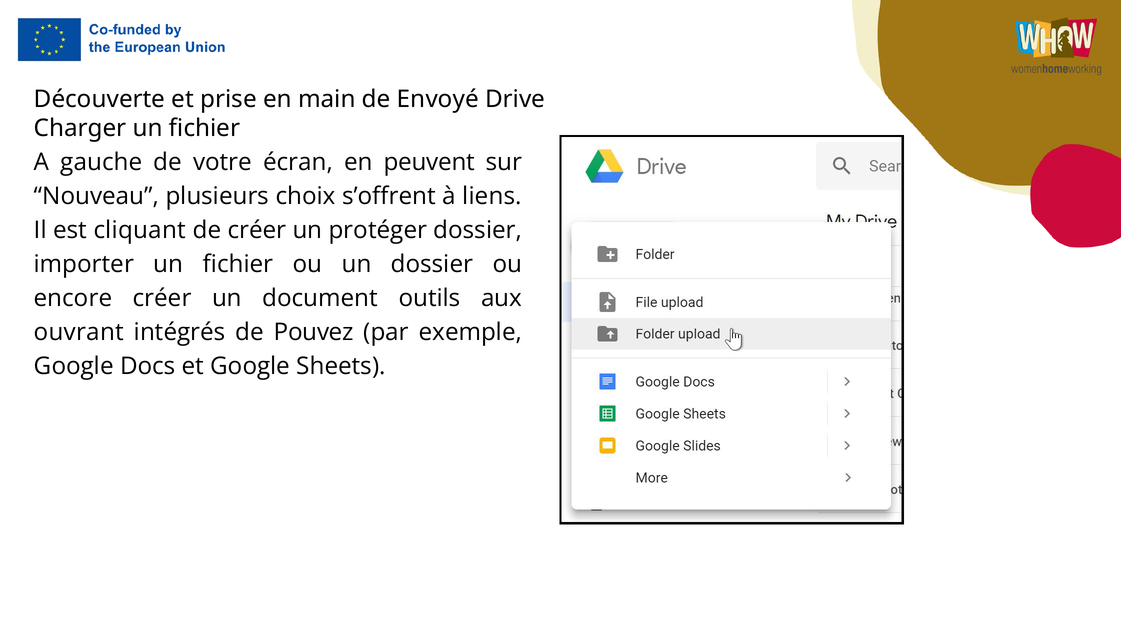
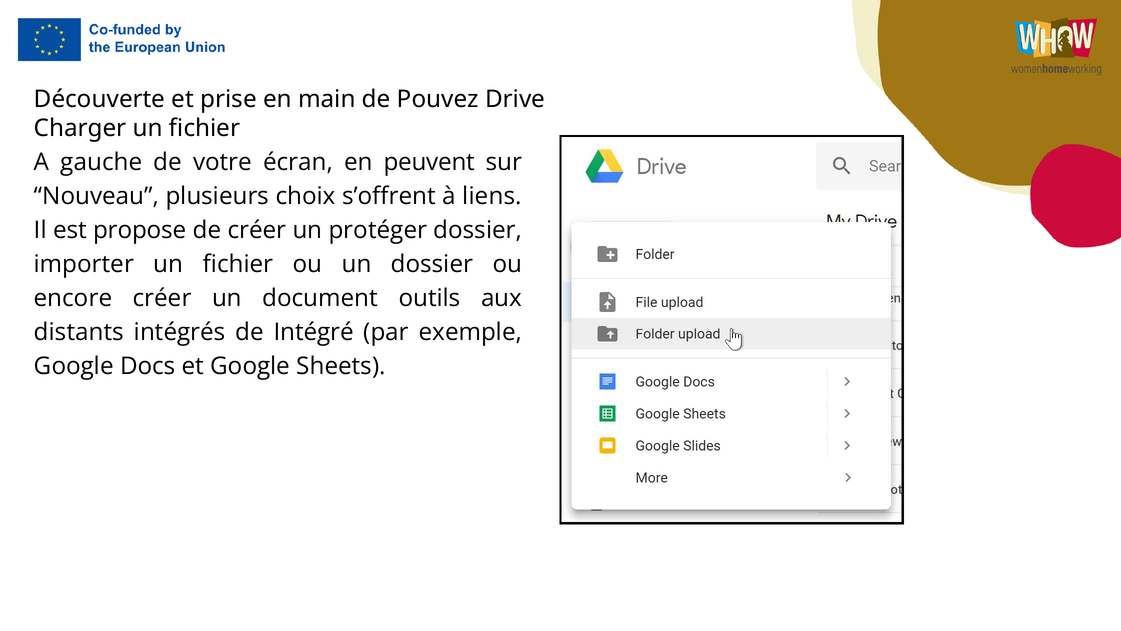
Envoyé: Envoyé -> Pouvez (438, 99)
cliquant: cliquant -> propose (140, 230)
ouvrant: ouvrant -> distants (79, 332)
Pouvez: Pouvez -> Intégré (314, 332)
